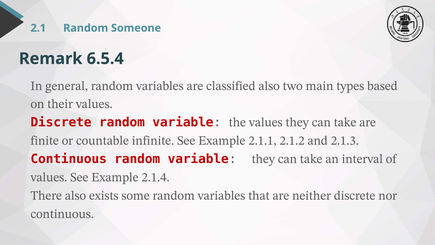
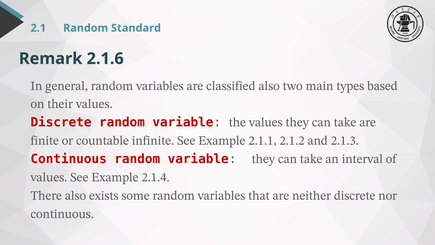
Someone: Someone -> Standard (136, 28)
6.5.4: 6.5.4 -> 2.1.6 (105, 59)
